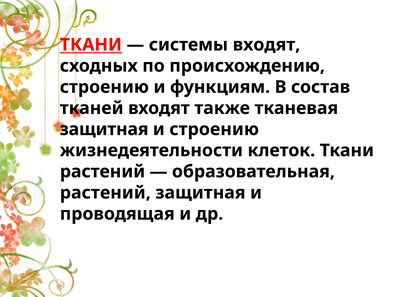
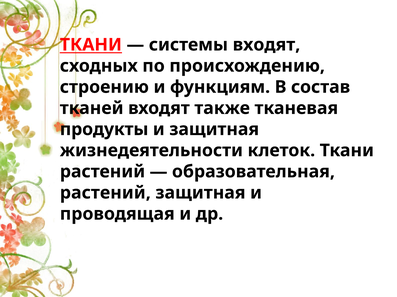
защитная: защитная -> продукты (104, 130)
и строению: строению -> защитная (214, 130)
